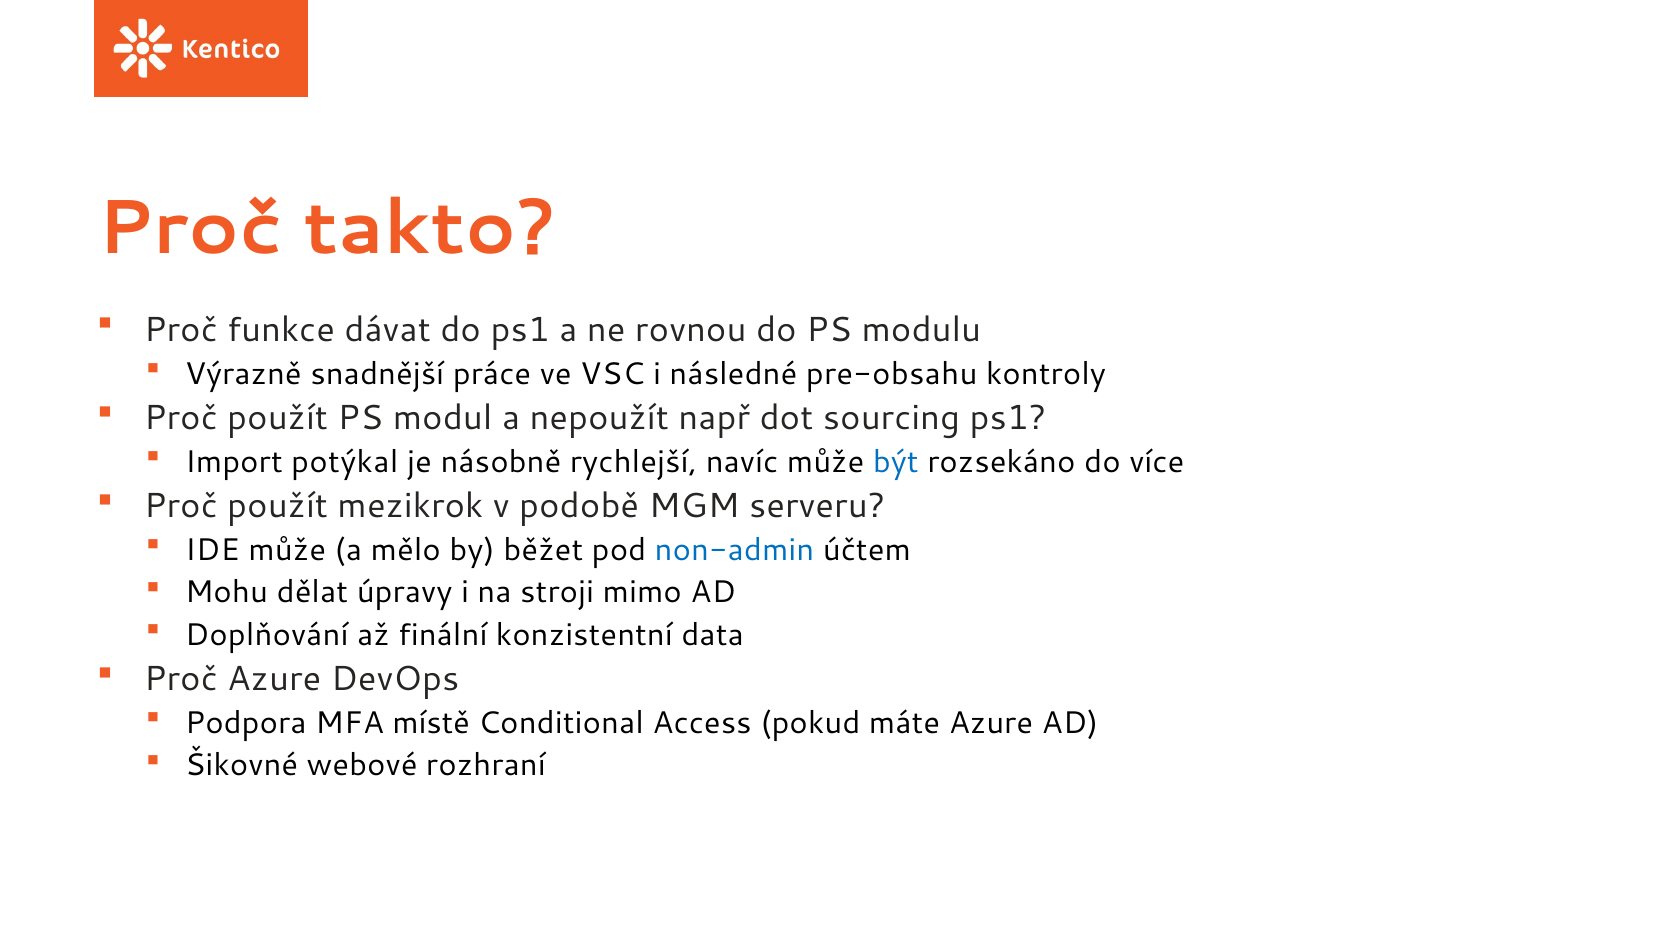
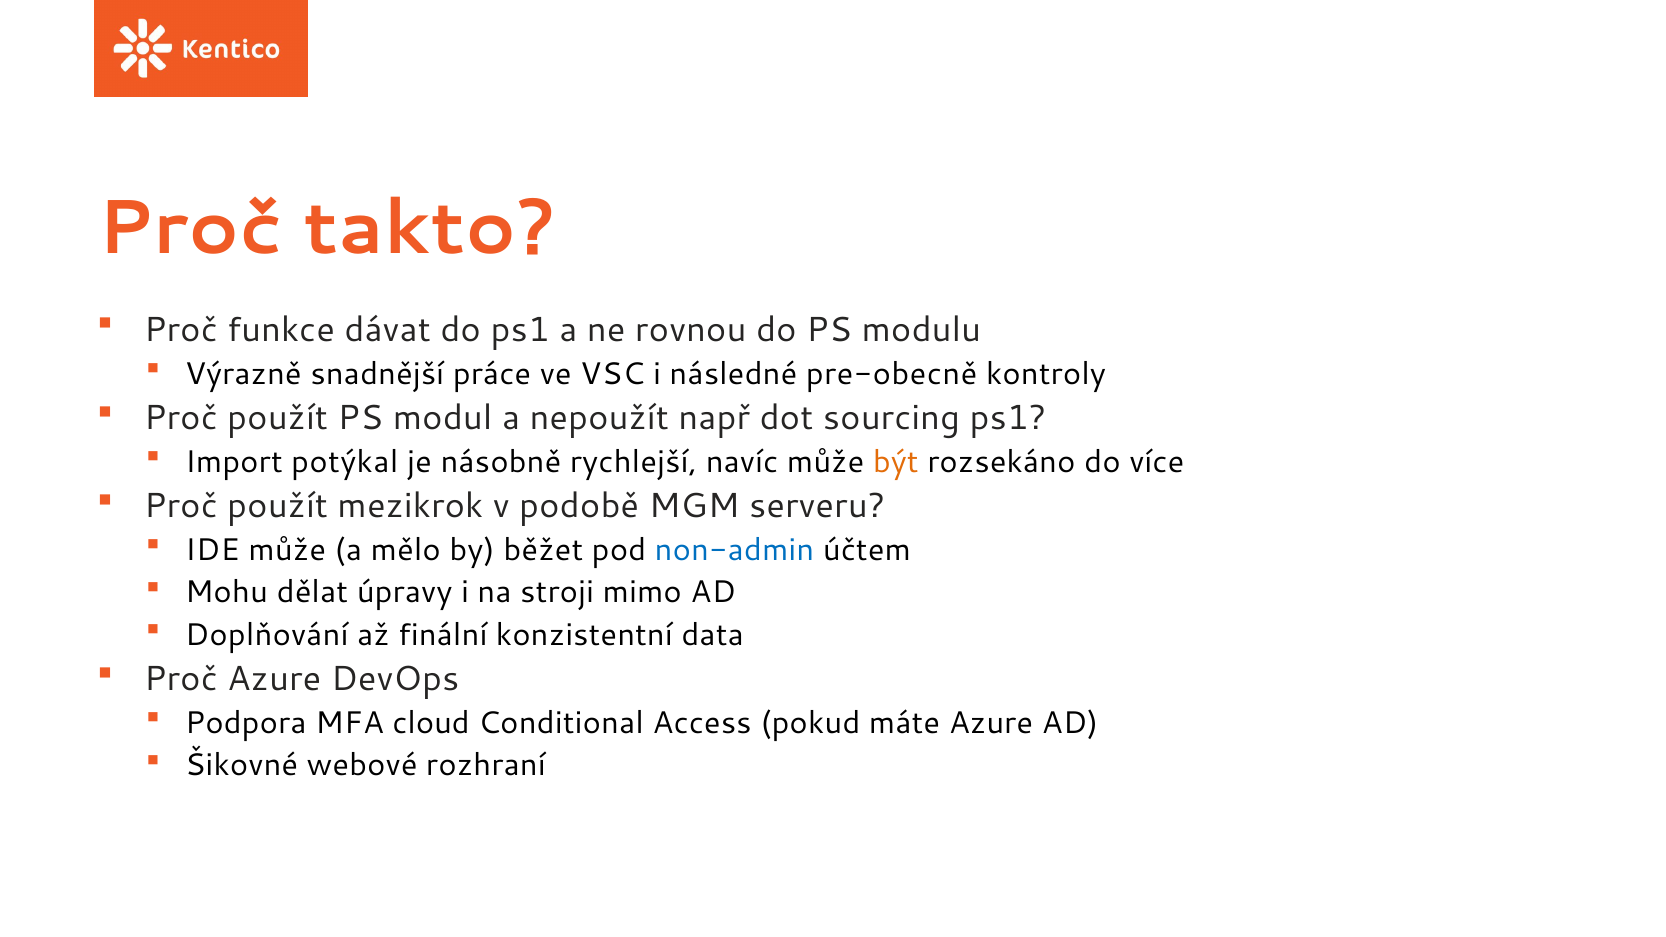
pre-obsahu: pre-obsahu -> pre-obecně (892, 374)
být colour: blue -> orange (896, 462)
místě: místě -> cloud (431, 723)
